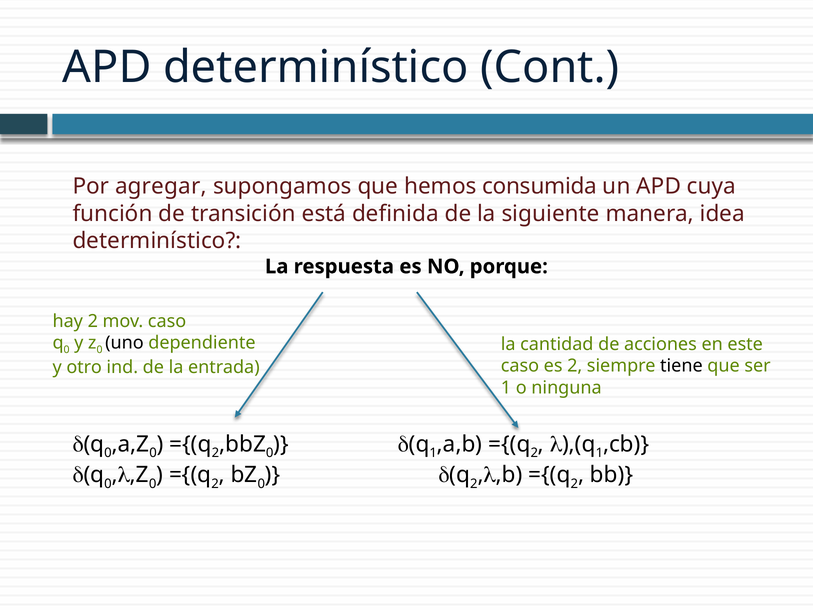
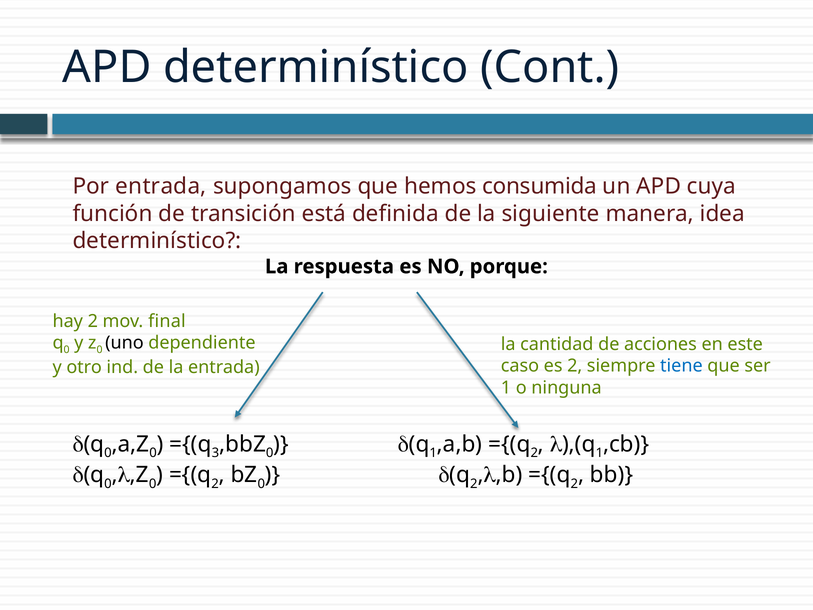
Por agregar: agregar -> entrada (161, 186)
mov caso: caso -> final (167, 321)
tiene colour: black -> blue (681, 366)
2: 2 -> 3 (215, 453)
